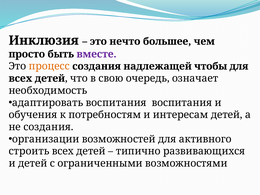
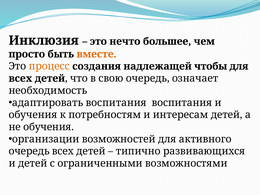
вместе colour: purple -> orange (97, 54)
не создания: создания -> обучения (49, 127)
строить: строить -> очередь (29, 151)
